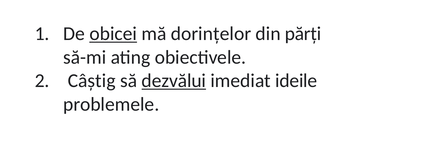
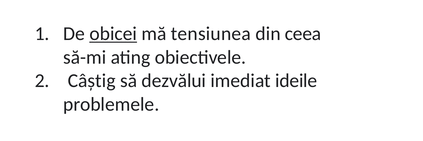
dorințelor: dorințelor -> tensiunea (211, 34)
părți: părți -> ceea (303, 34)
dezvălui underline: present -> none (174, 81)
